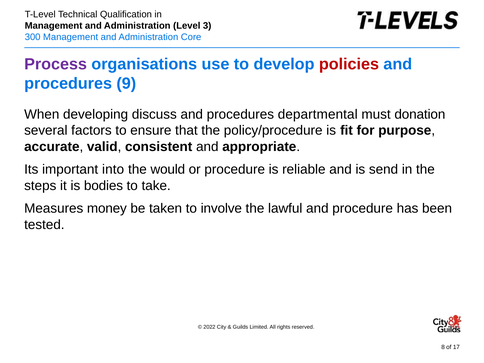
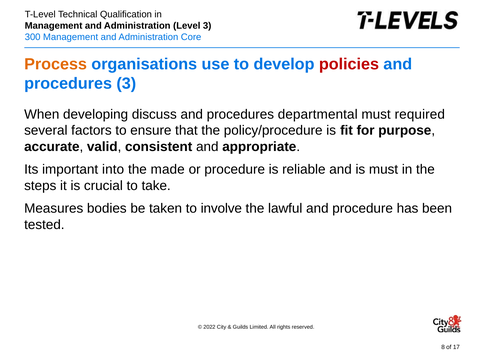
Process colour: purple -> orange (56, 64)
procedures 9: 9 -> 3 (126, 84)
donation: donation -> required (420, 114)
would: would -> made (168, 169)
is send: send -> must (384, 169)
bodies: bodies -> crucial (103, 186)
money: money -> bodies (107, 208)
